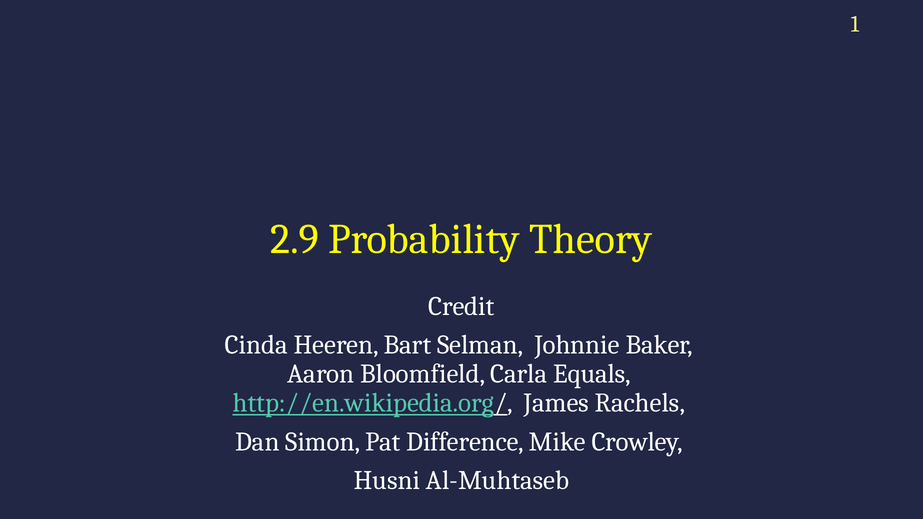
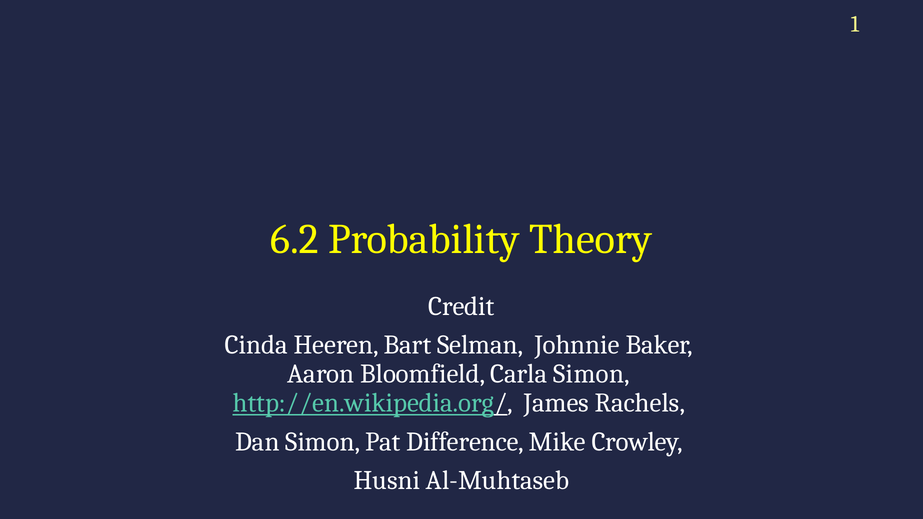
2.9: 2.9 -> 6.2 (295, 239)
Carla Equals: Equals -> Simon (592, 374)
